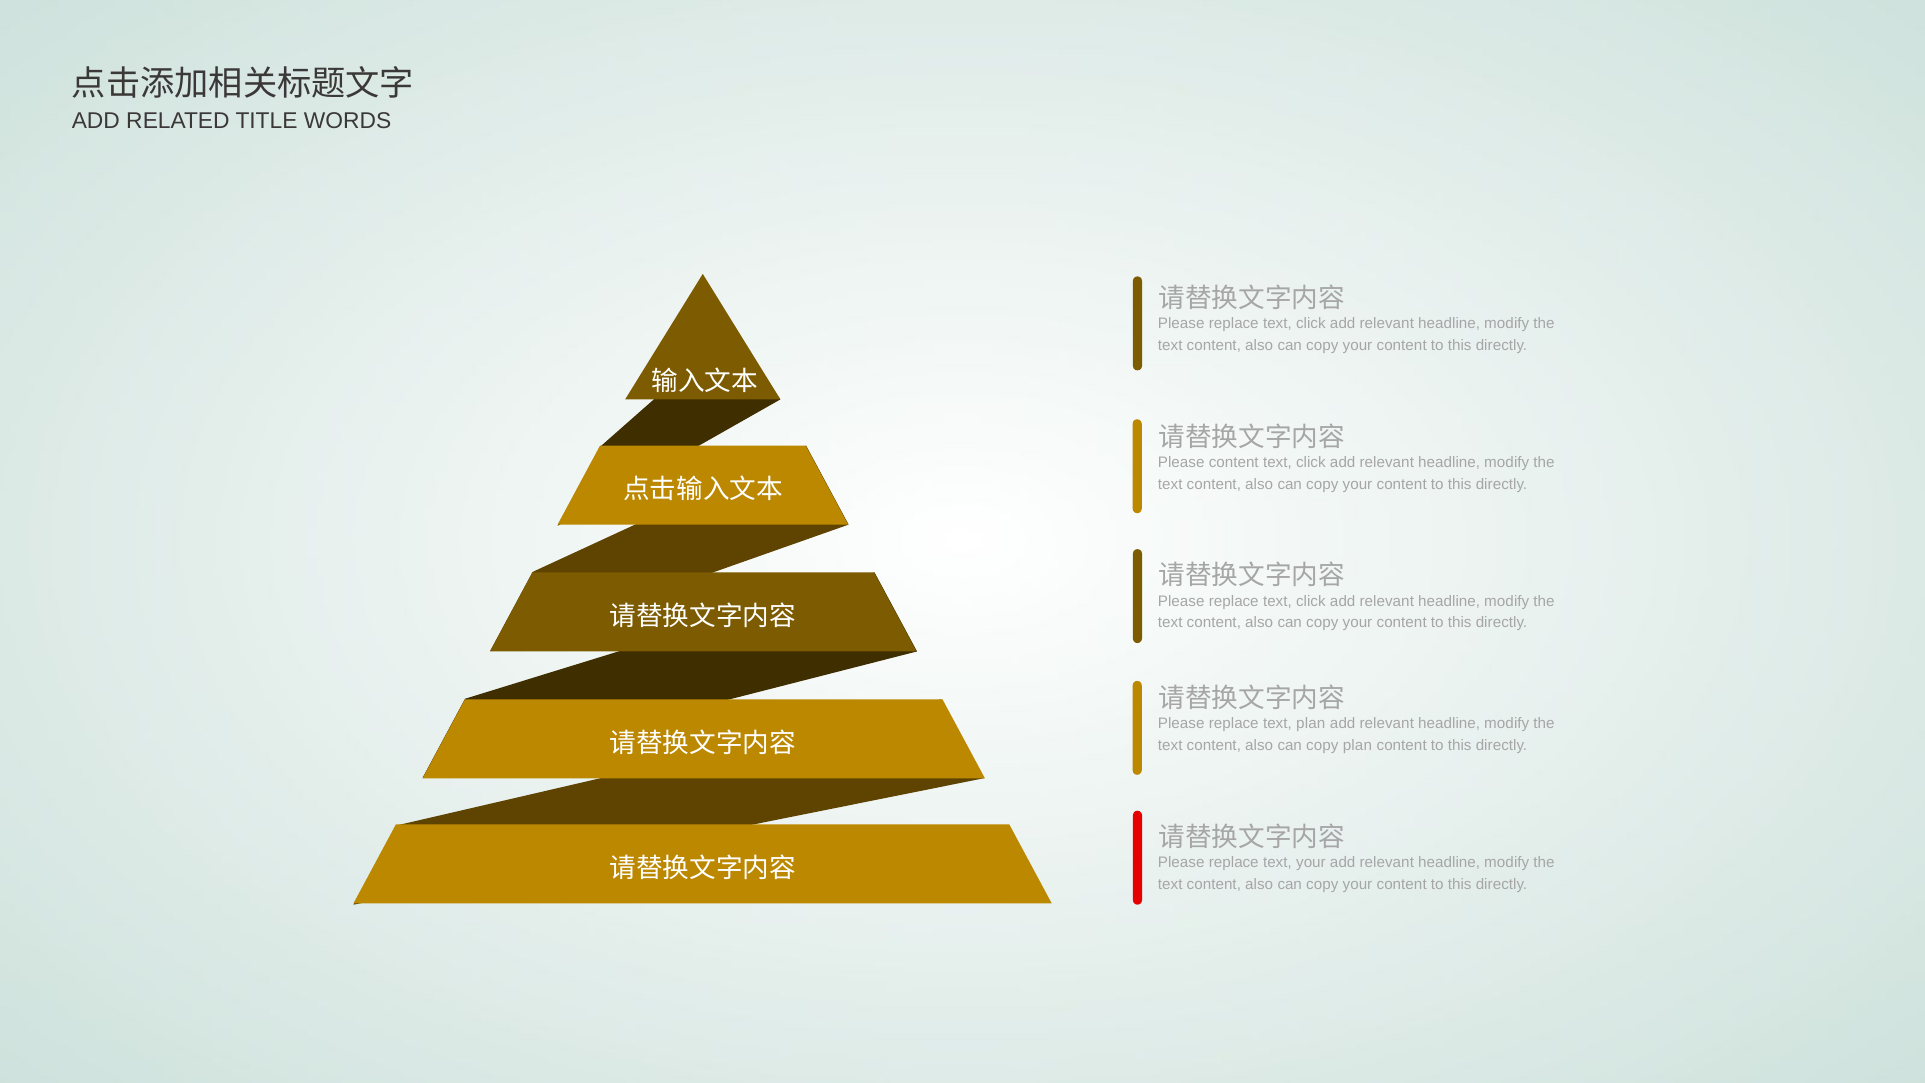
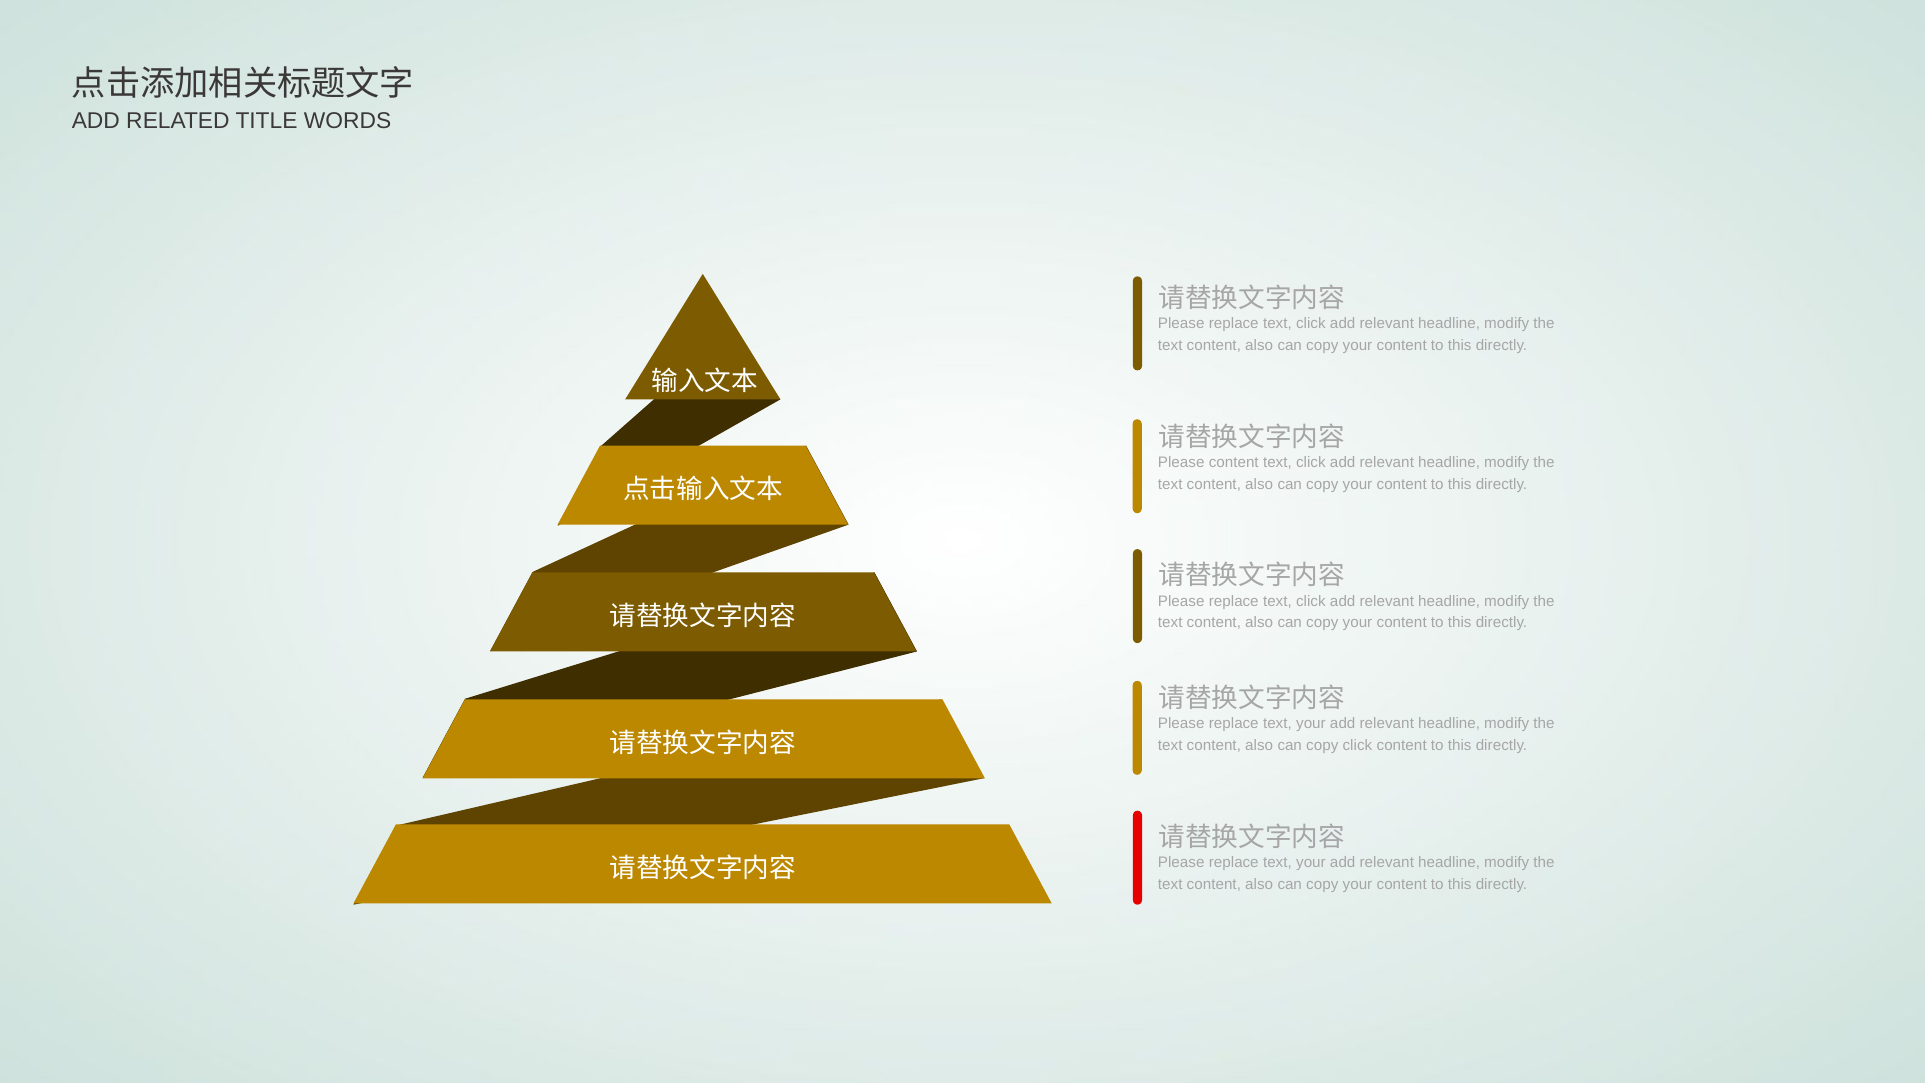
plan: plan -> your (1311, 724)
copy plan: plan -> click (1357, 745)
